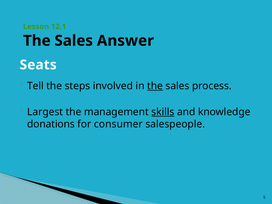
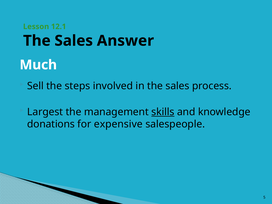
Seats: Seats -> Much (38, 65)
Tell: Tell -> Sell (35, 86)
the underline: present -> none (155, 86)
consumer: consumer -> expensive (118, 124)
